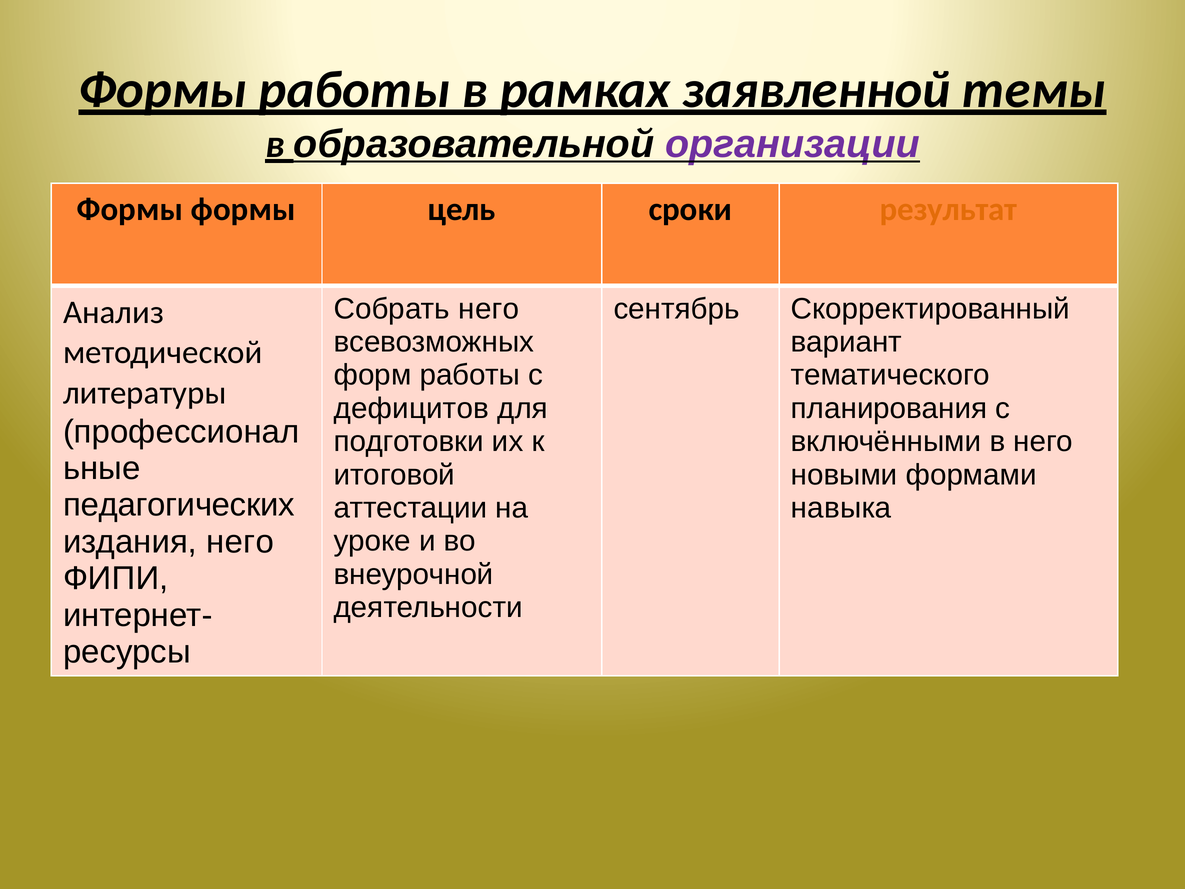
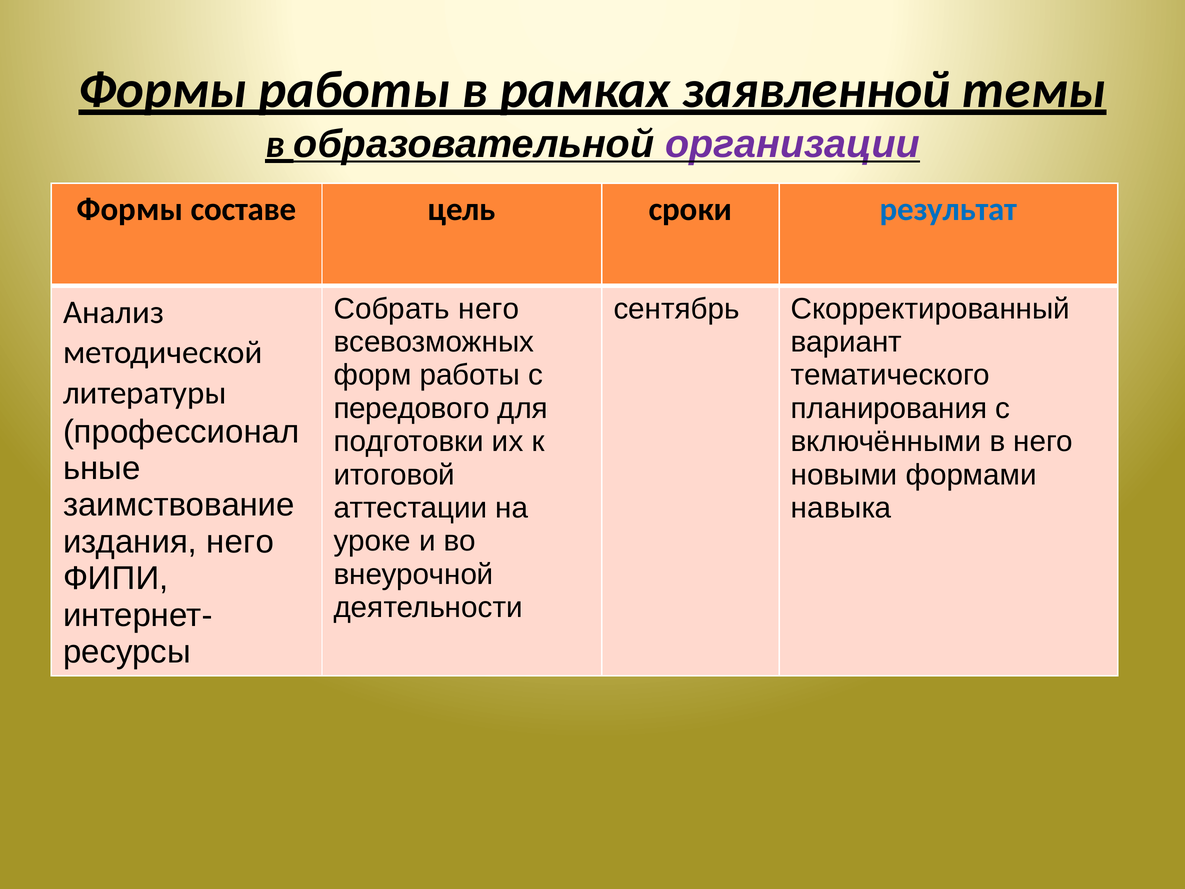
Формы формы: формы -> составе (243, 210)
результат colour: orange -> blue (948, 210)
дефицитов: дефицитов -> передового (412, 408)
педагогических: педагогических -> заимствование (179, 505)
